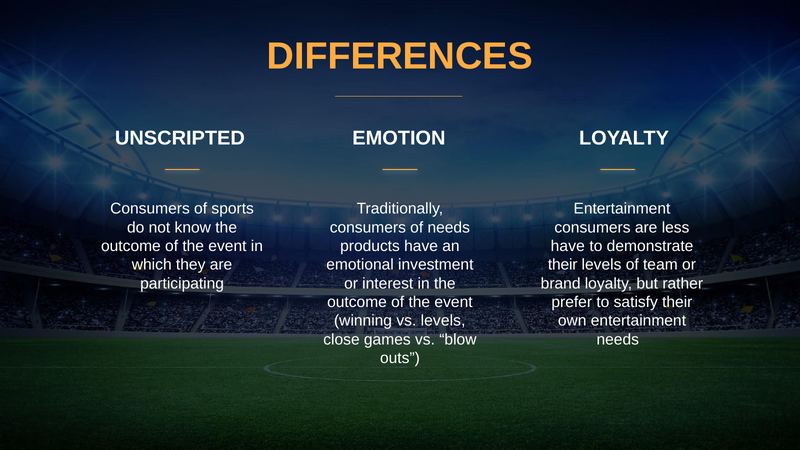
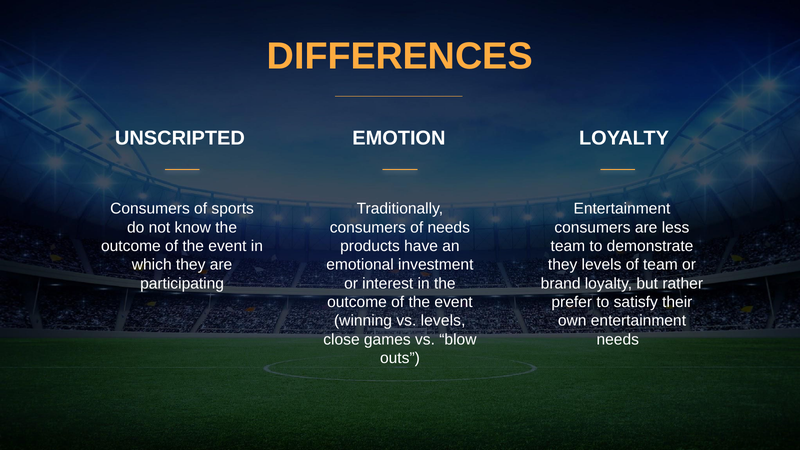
have: have -> team (568, 246)
their: their -> they (563, 265)
